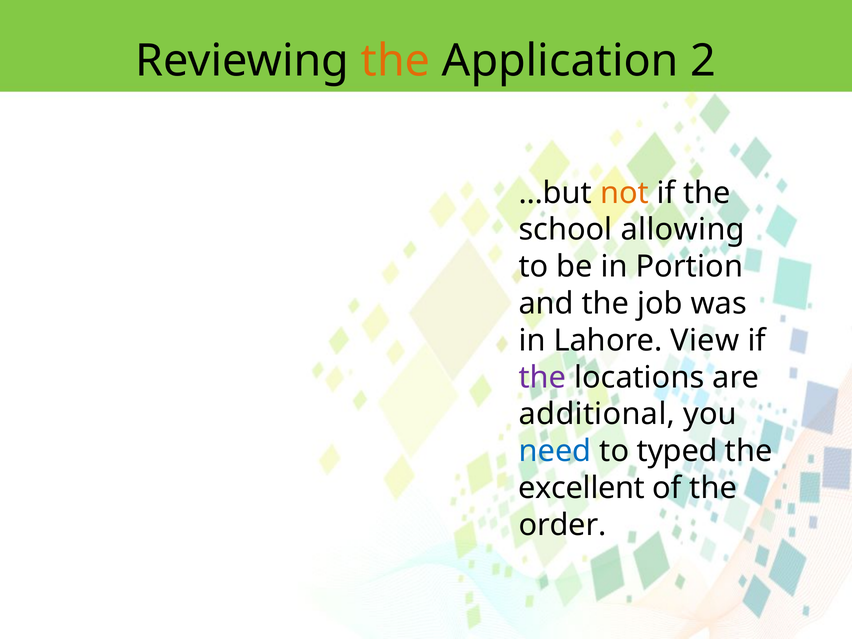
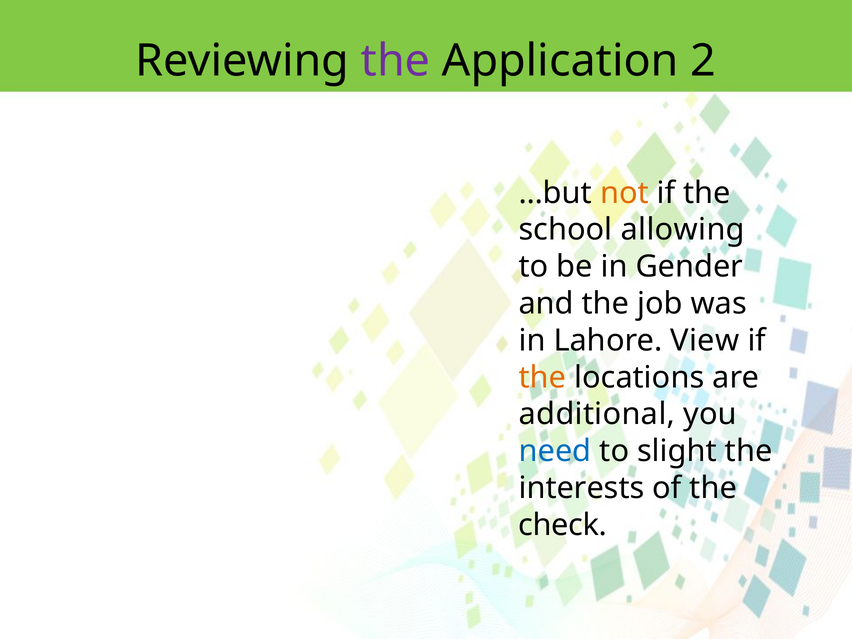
the colour: orange -> purple (395, 61)
Portion: Portion -> Gender (689, 267)
the colour: purple -> orange (542, 377)
typed: typed -> slight (677, 451)
excellent: excellent -> interests (582, 488)
order: order -> check (563, 525)
